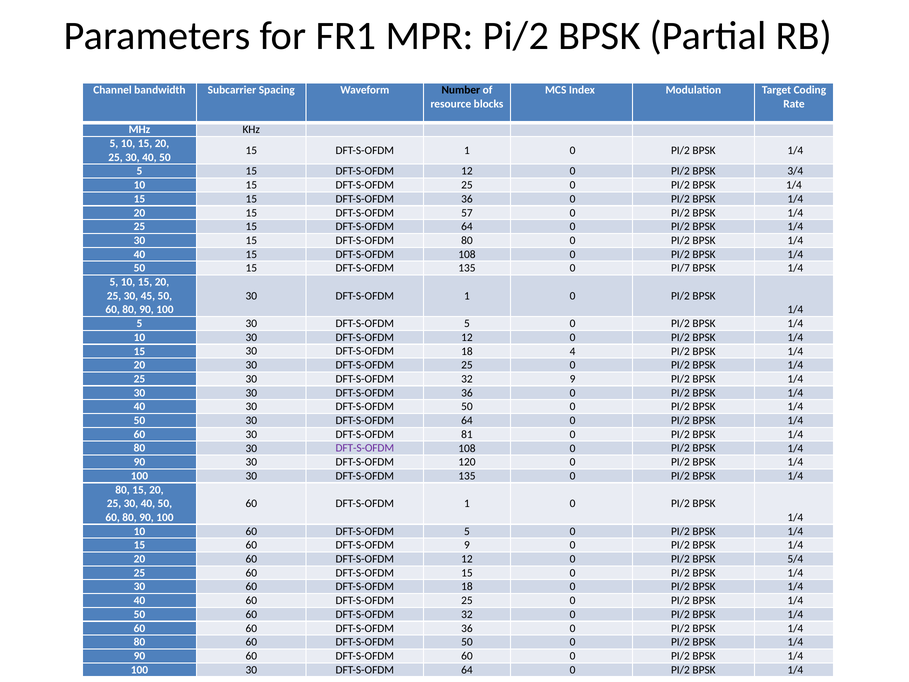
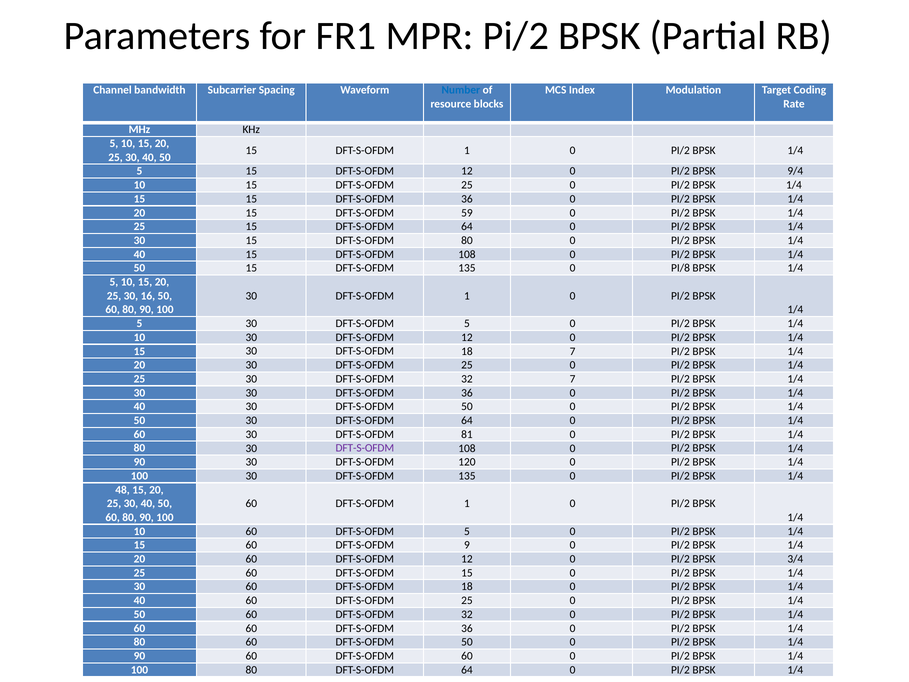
Number colour: black -> blue (461, 90)
3/4: 3/4 -> 9/4 (795, 171)
57: 57 -> 59 (467, 213)
PI/7: PI/7 -> PI/8 (680, 268)
45: 45 -> 16 (148, 296)
18 4: 4 -> 7 (573, 351)
32 9: 9 -> 7 (573, 379)
80: 80 -> 48 (123, 490)
5/4: 5/4 -> 3/4 (795, 559)
30: 30 -> 80 (251, 670)
